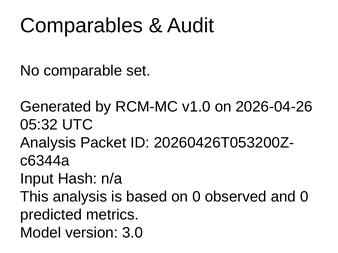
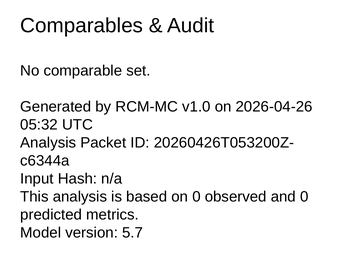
3.0: 3.0 -> 5.7 (133, 233)
